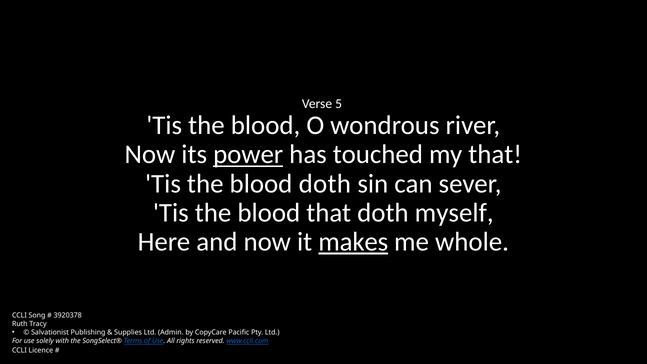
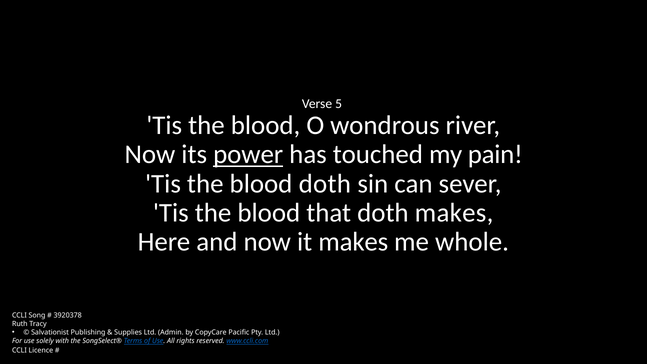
my that: that -> pain (495, 155)
doth myself: myself -> makes (454, 213)
makes underline: present -> none (353, 242)
